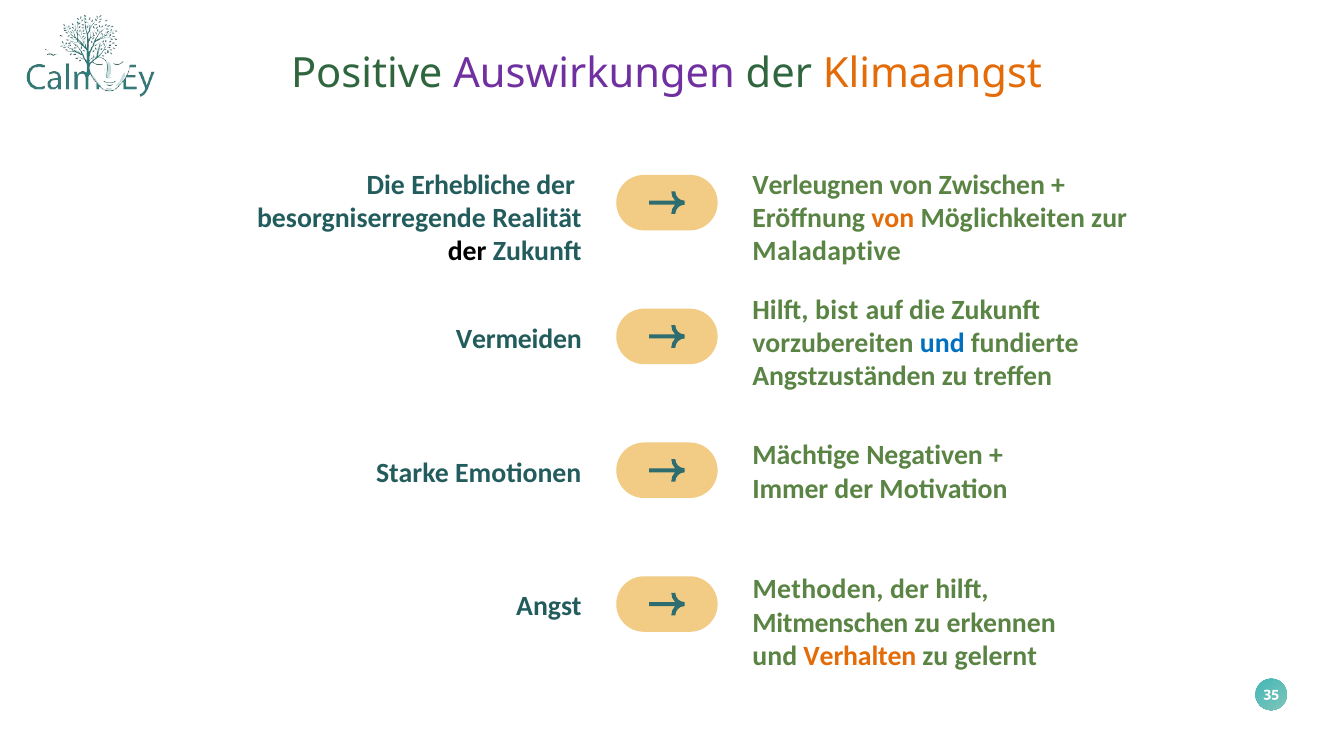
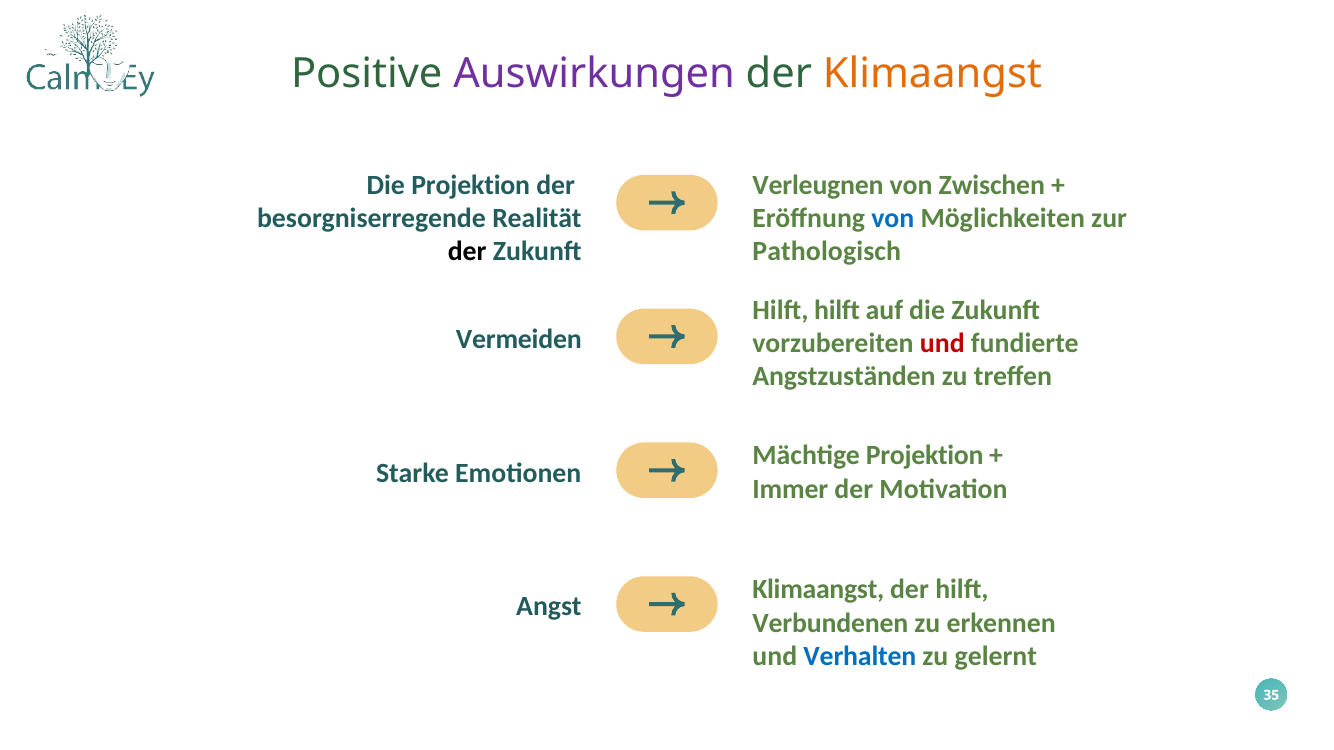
Die Erhebliche: Erhebliche -> Projektion (471, 185)
von colour: orange -> blue (893, 218)
Maladaptive: Maladaptive -> Pathologisch (827, 252)
Hilft bist: bist -> hilft (837, 310)
und colour: blue -> red (942, 343)
Mächtige Negativen: Negativen -> Projektion (925, 456)
Methoden: Methoden -> Klimaangst (818, 590)
Mitmenschen: Mitmenschen -> Verbundenen (830, 623)
Verhalten colour: orange -> blue (860, 657)
